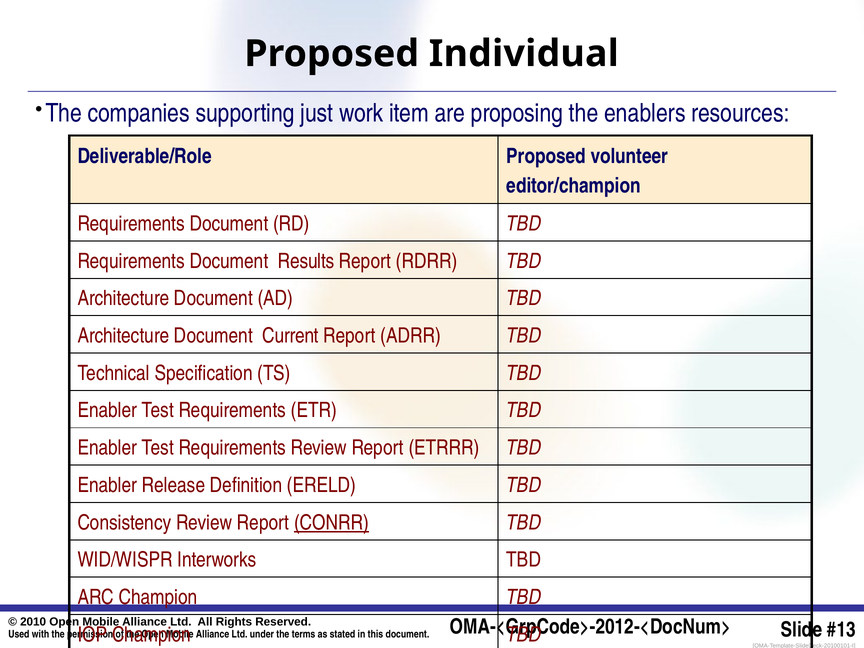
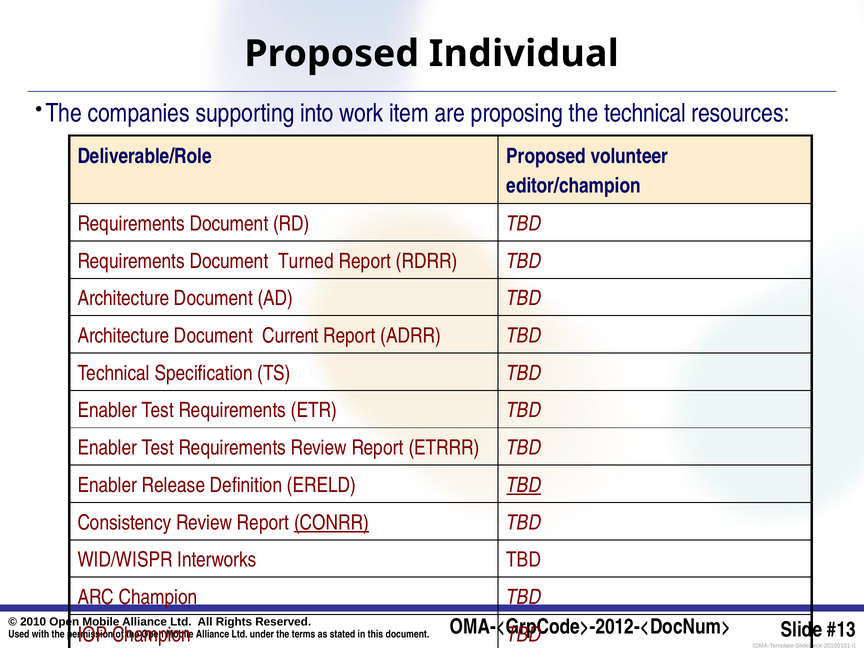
just: just -> into (317, 113)
the enablers: enablers -> technical (645, 113)
Results: Results -> Turned (306, 261)
TBD underline: none -> present (524, 485)
